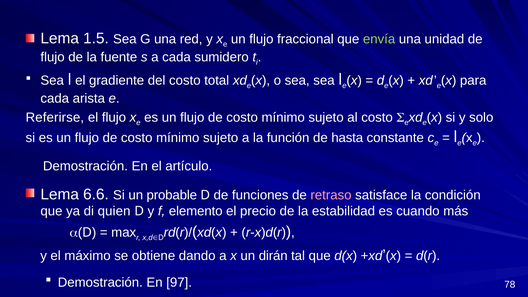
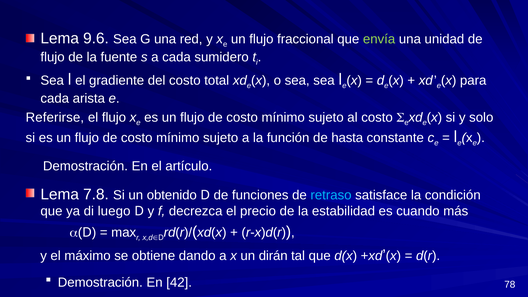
1.5: 1.5 -> 9.6 (96, 39)
6.6: 6.6 -> 7.8 (96, 194)
probable: probable -> obtenido (172, 195)
retraso colour: pink -> light blue (331, 195)
quien: quien -> luego (114, 211)
elemento: elemento -> decrezca (196, 211)
97: 97 -> 42 (179, 282)
